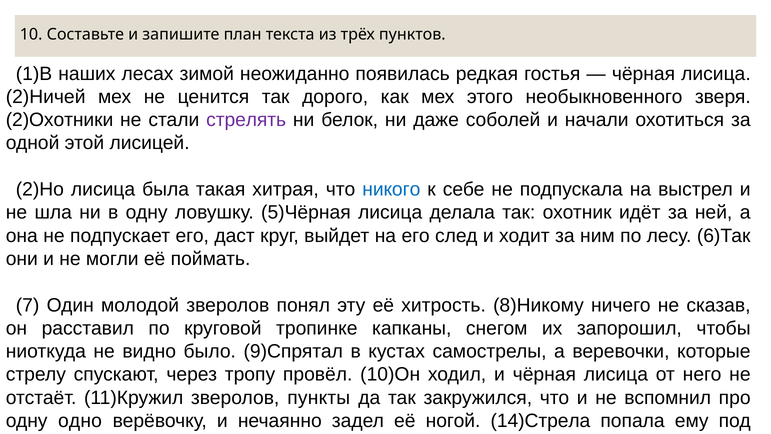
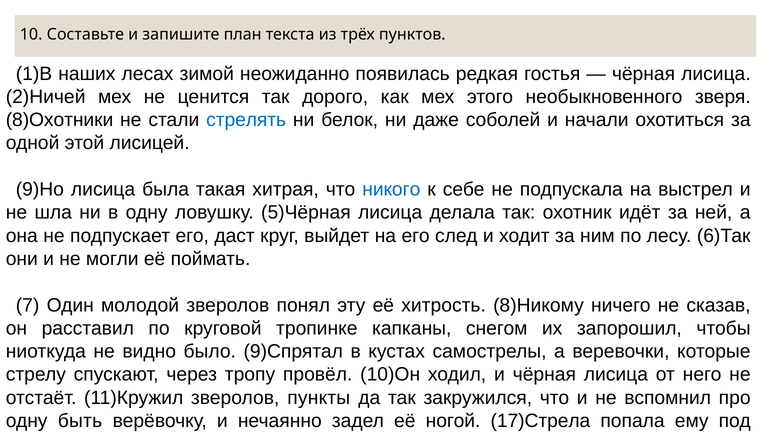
2)Охотники: 2)Охотники -> 8)Охотники (60, 120)
стрелять colour: purple -> blue (246, 120)
2)Но: 2)Но -> 9)Но (40, 189)
одно: одно -> быть (80, 421)
14)Стрела: 14)Стрела -> 17)Стрела (540, 421)
